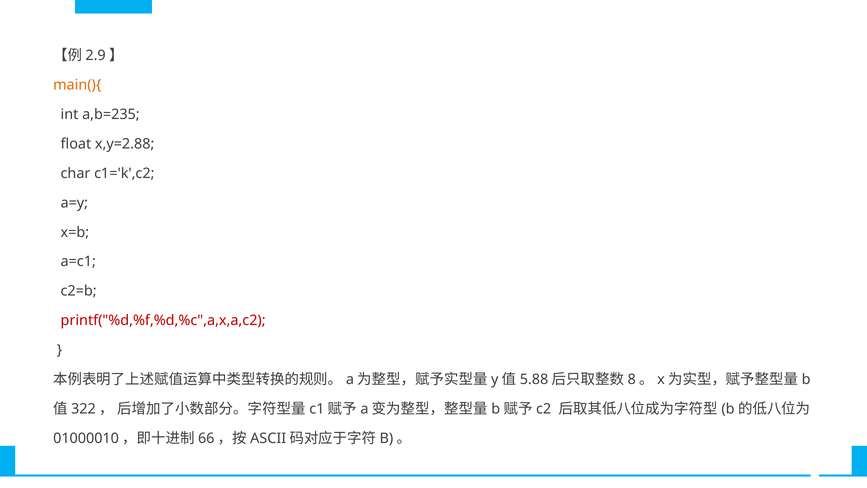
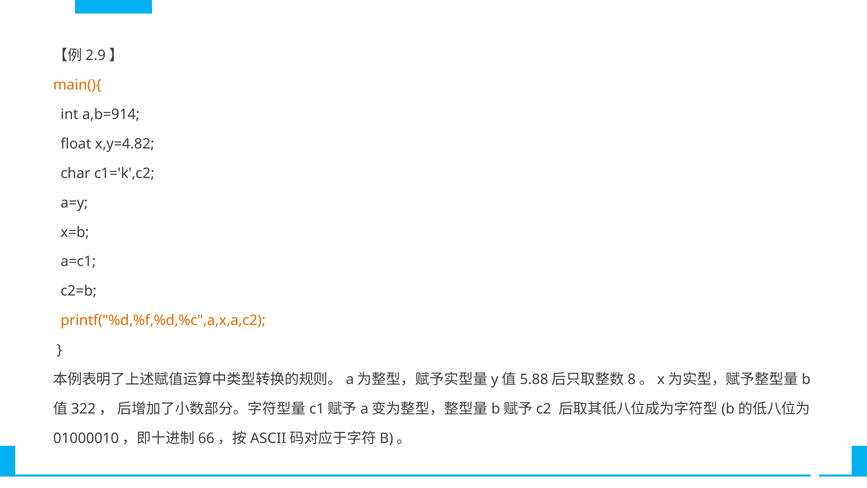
a,b=235: a,b=235 -> a,b=914 (111, 114)
x,y=2.88: x,y=2.88 -> x,y=4.82 (125, 144)
printf("%d,%f,%d,%c",a,x,a,c2 colour: red -> orange (163, 320)
